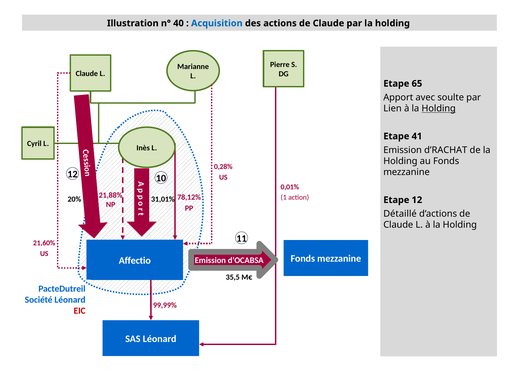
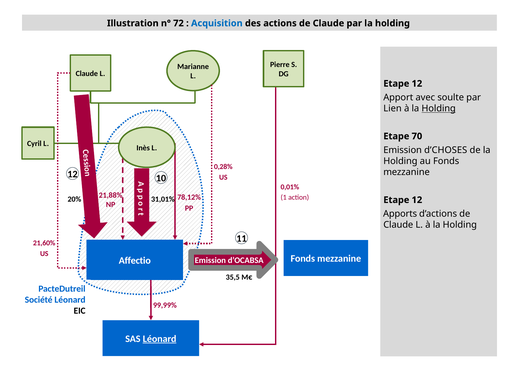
40: 40 -> 72 (178, 23)
65: 65 -> 12 (417, 84)
41: 41 -> 70 (417, 136)
d’RACHAT: d’RACHAT -> d’CHOSES (446, 150)
Détaillé: Détaillé -> Apports (400, 214)
EIC colour: red -> black (80, 311)
Léonard underline: none -> present (160, 339)
